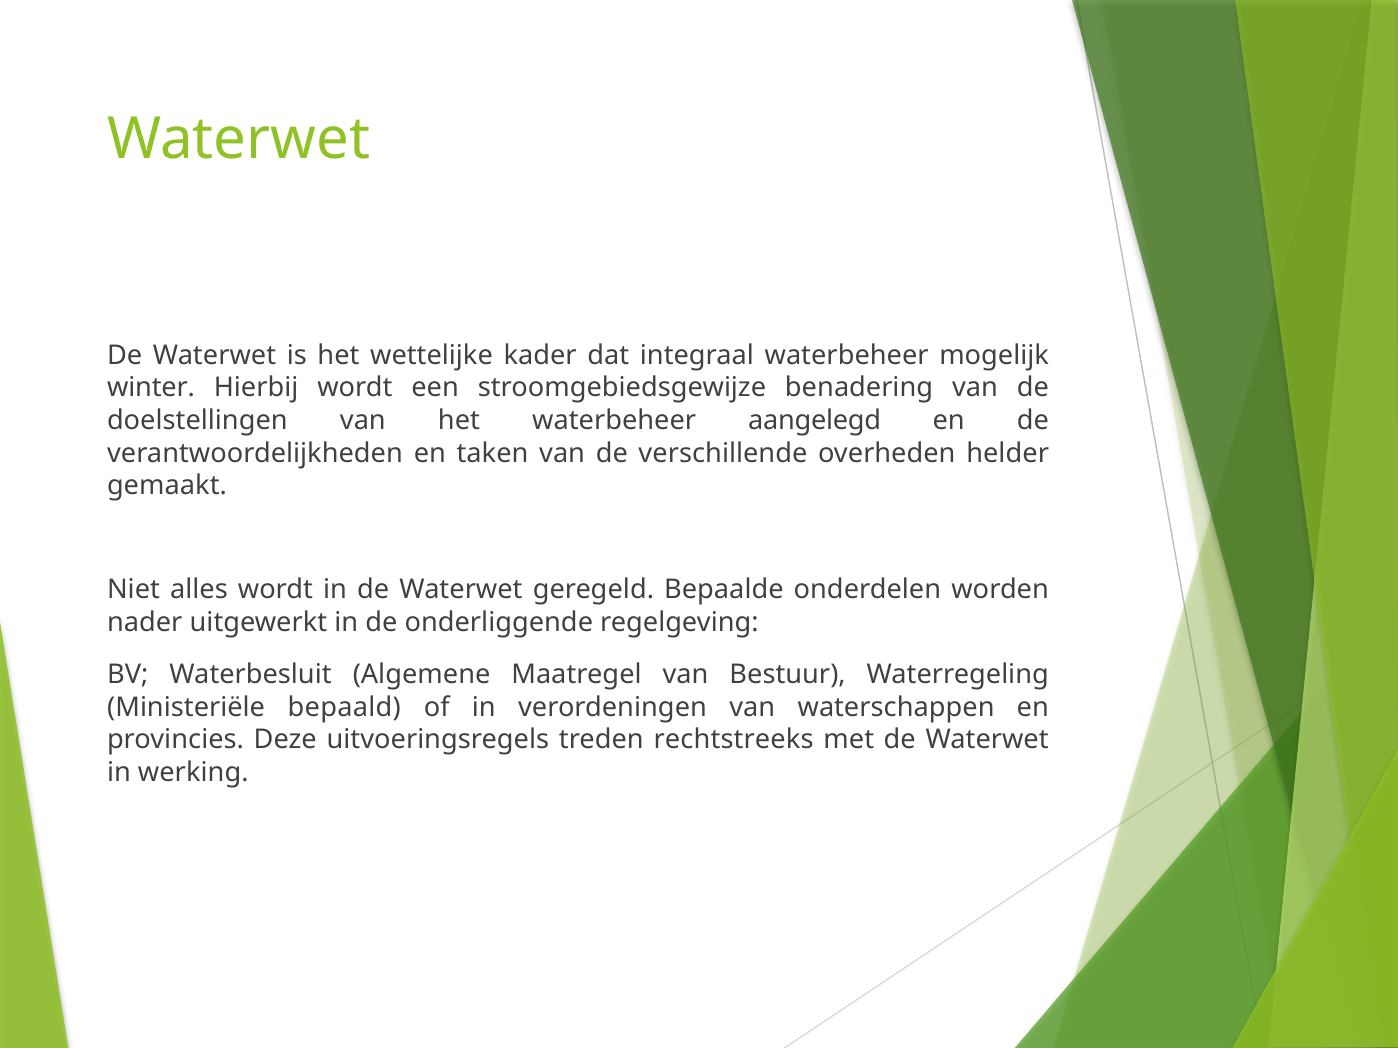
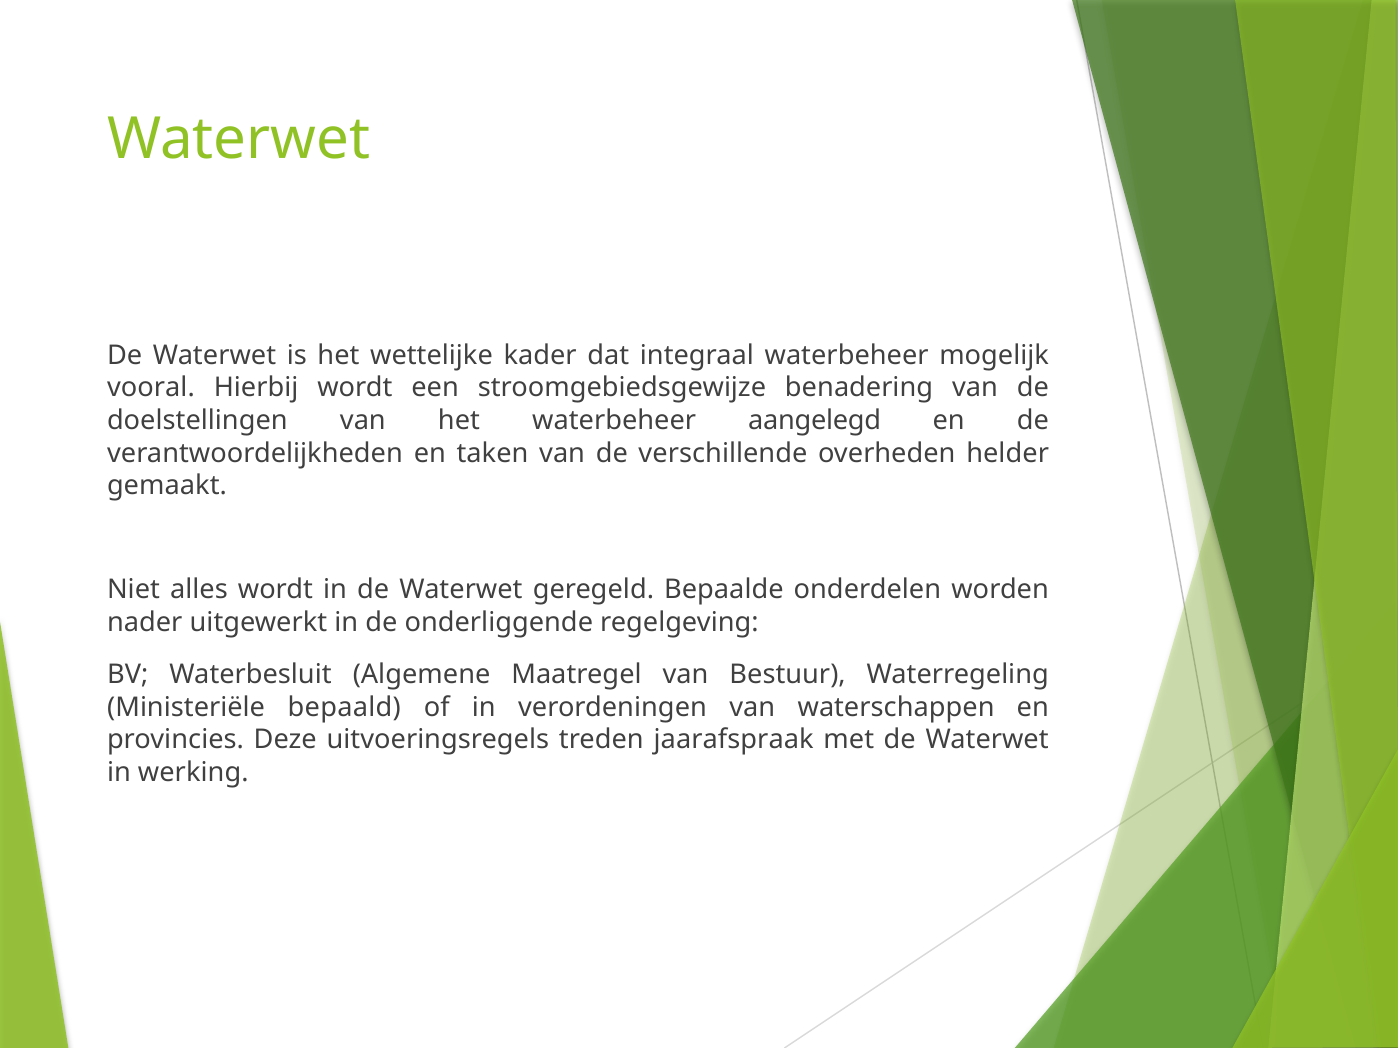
winter: winter -> vooral (151, 388)
rechtstreeks: rechtstreeks -> jaarafspraak (734, 740)
